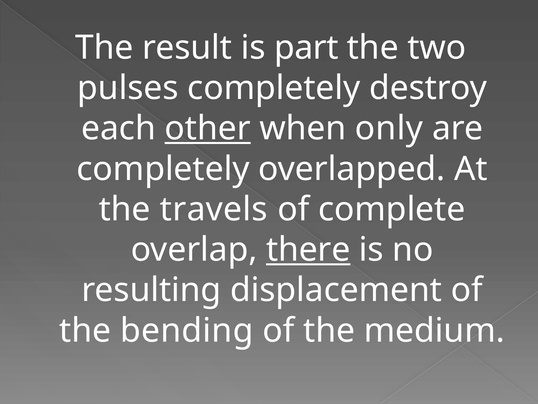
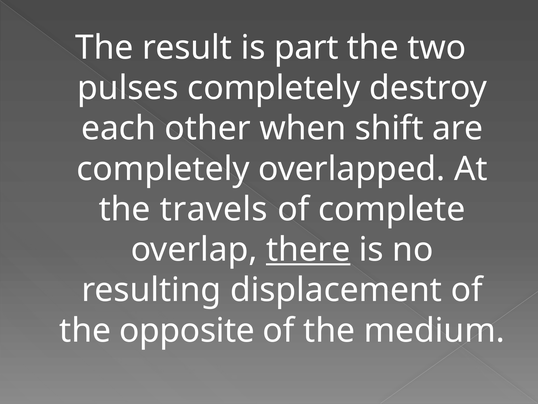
other underline: present -> none (208, 128)
only: only -> shift (389, 128)
bending: bending -> opposite (187, 330)
